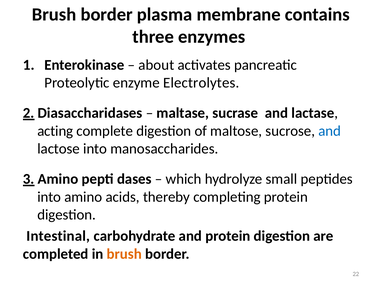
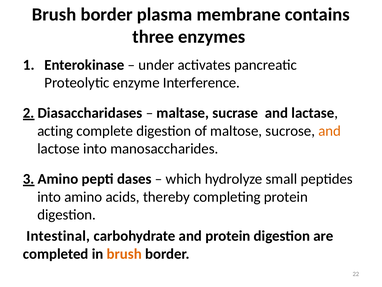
about: about -> under (156, 65)
Electrolytes: Electrolytes -> Interference (201, 83)
and colour: blue -> orange (330, 131)
